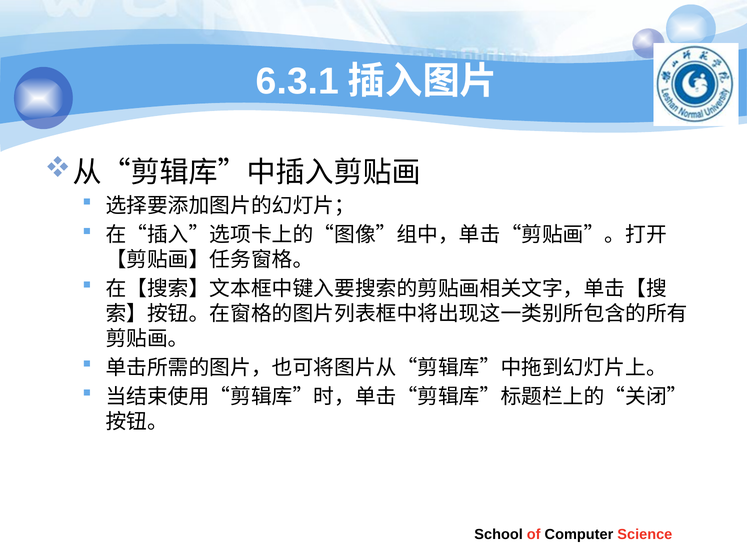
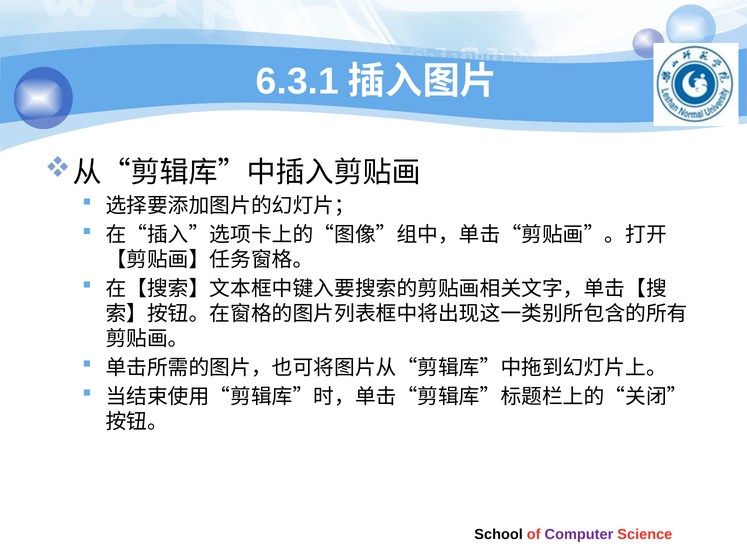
Computer colour: black -> purple (579, 535)
